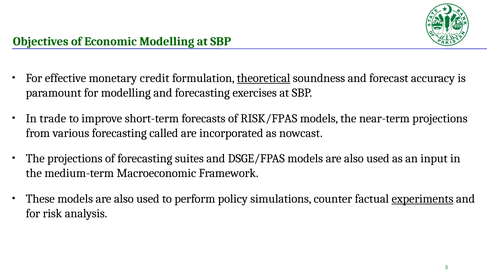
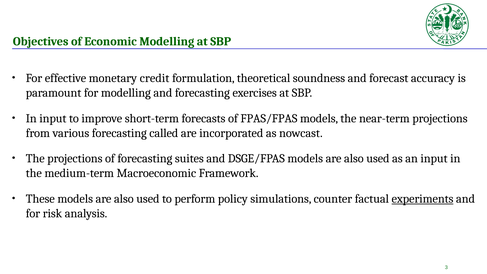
theoretical underline: present -> none (264, 78)
In trade: trade -> input (53, 118)
RISK/FPAS: RISK/FPAS -> FPAS/FPAS (269, 118)
